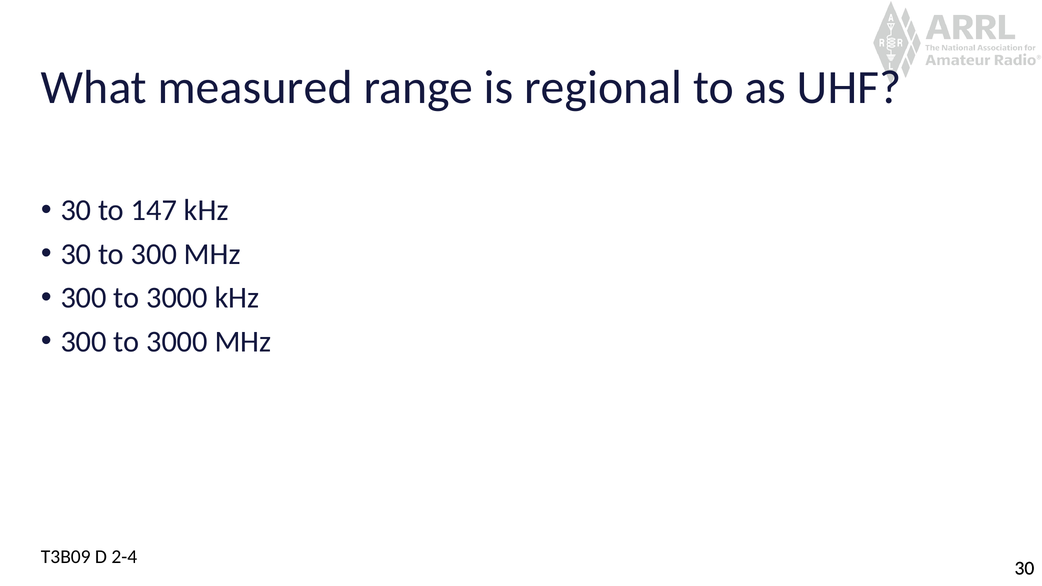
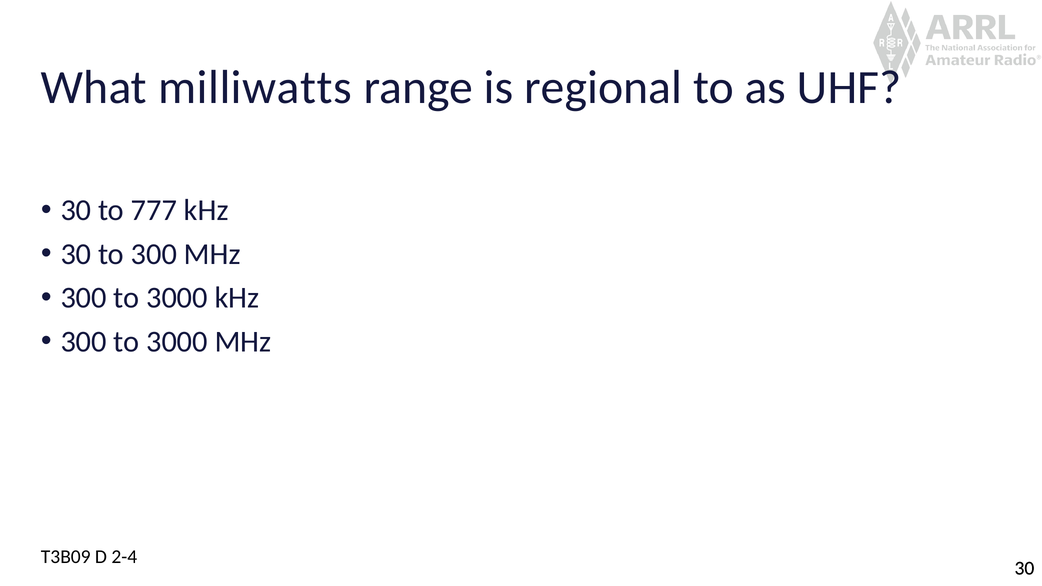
measured: measured -> milliwatts (255, 88)
147: 147 -> 777 (154, 211)
